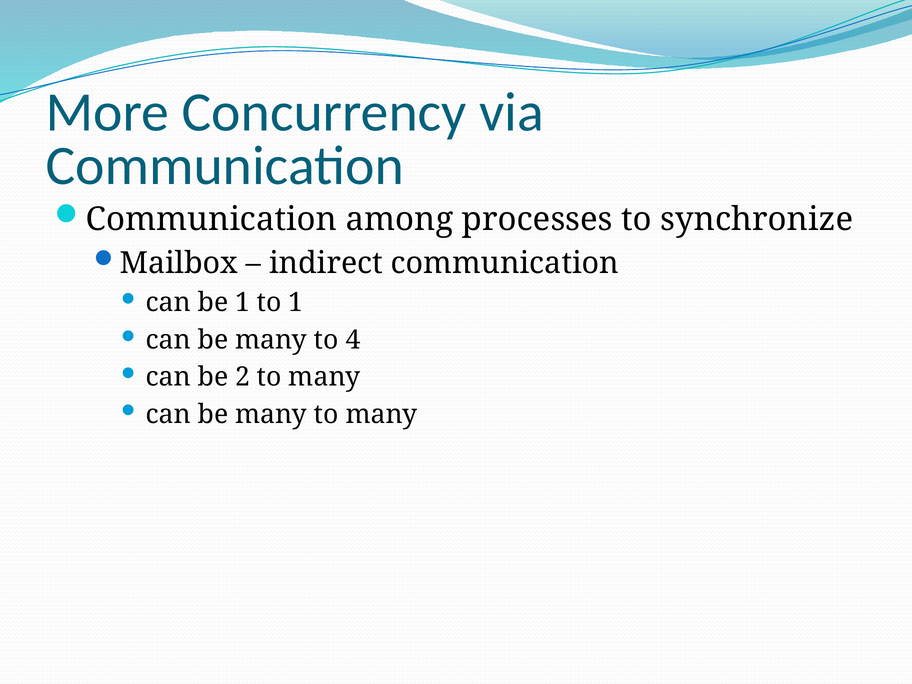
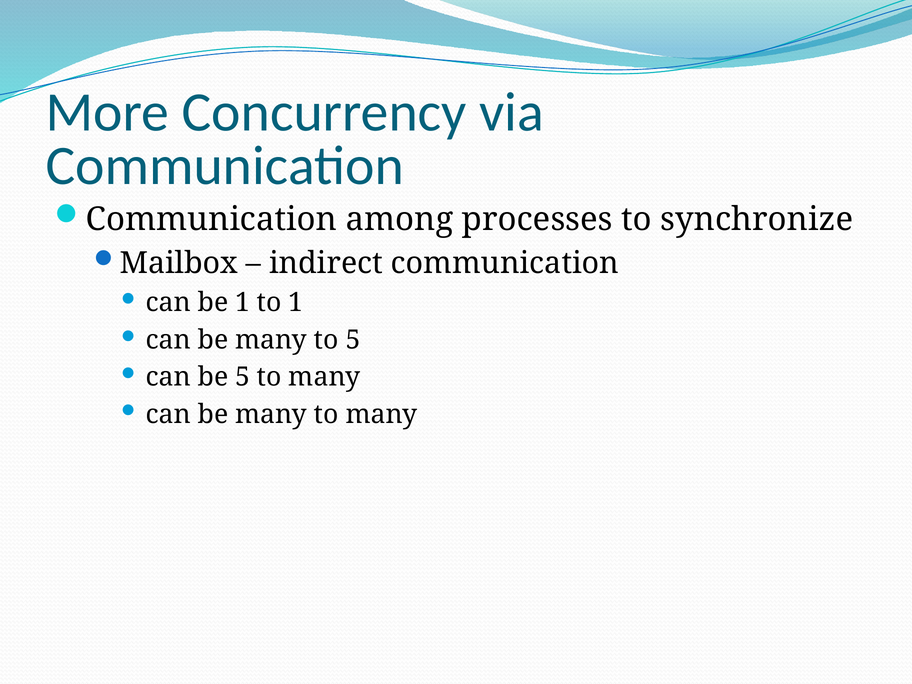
to 4: 4 -> 5 (353, 340)
be 2: 2 -> 5 (243, 377)
